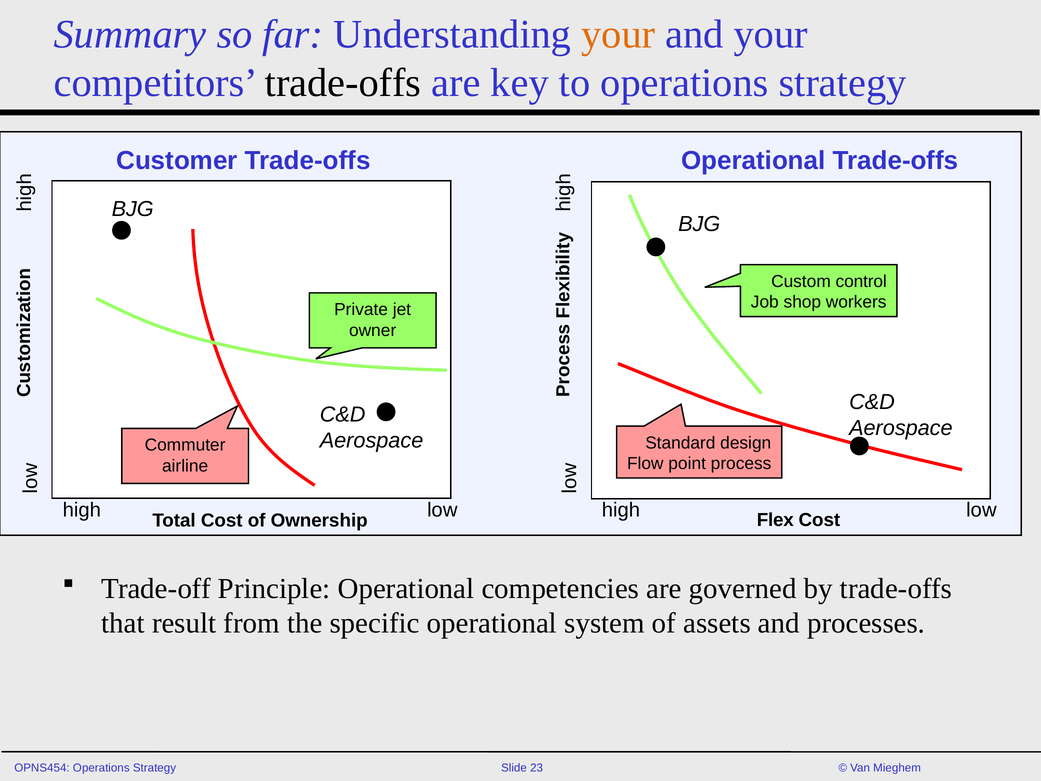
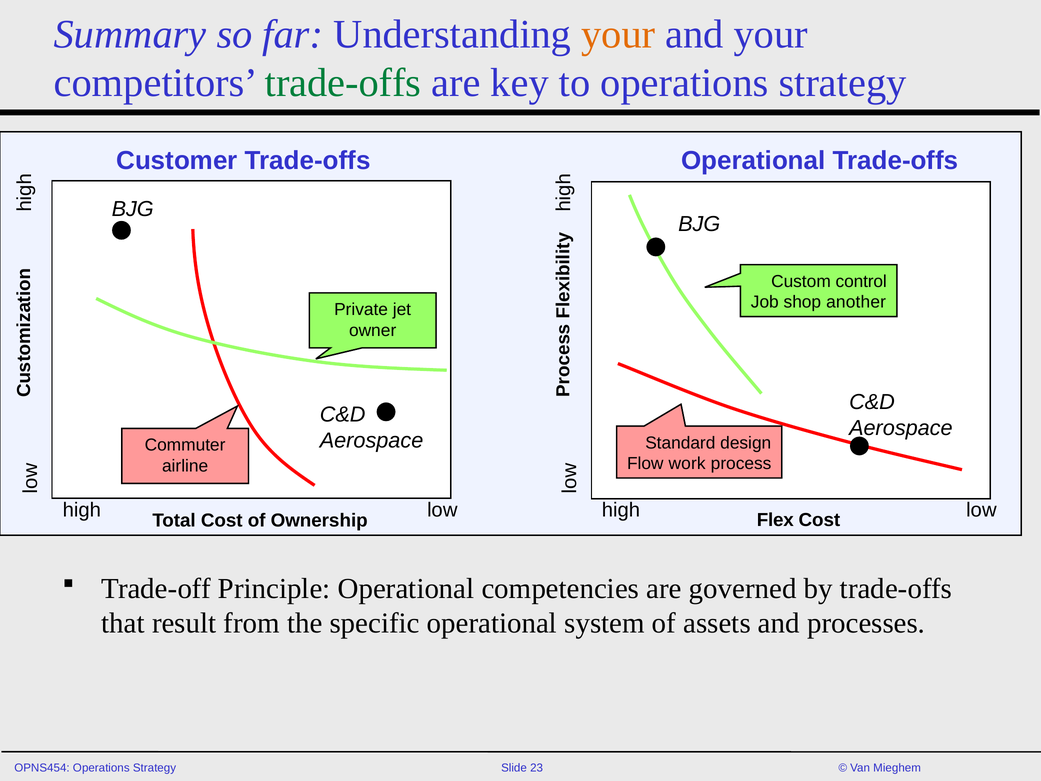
trade-offs colour: black -> green (343, 83)
workers: workers -> another (856, 302)
point: point -> work (687, 464)
